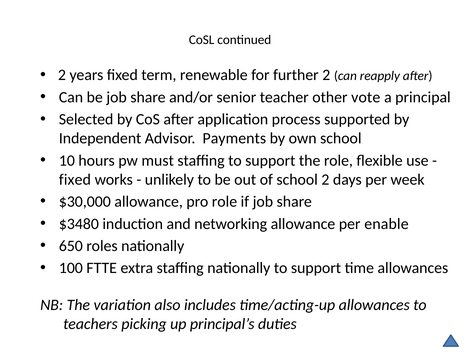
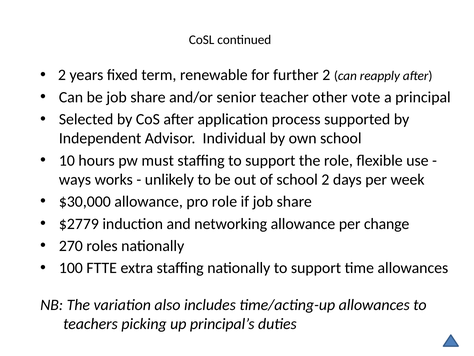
Payments: Payments -> Individual (234, 138)
fixed: fixed -> ways (75, 179)
$3480: $3480 -> $2779 (79, 223)
enable: enable -> change (387, 223)
650: 650 -> 270 (71, 246)
